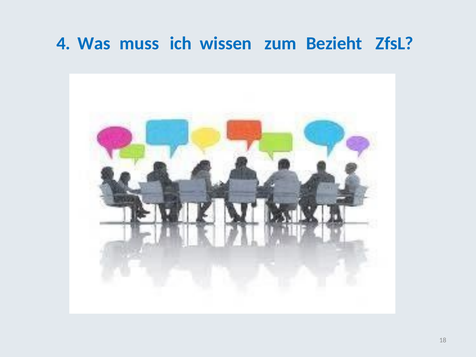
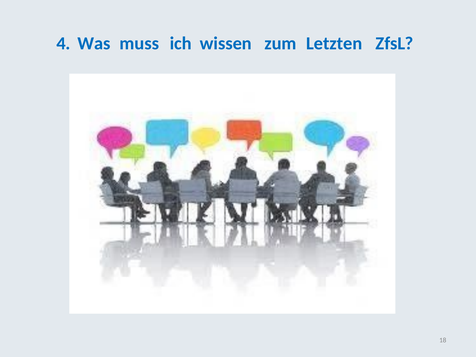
Bezieht: Bezieht -> Letzten (334, 43)
